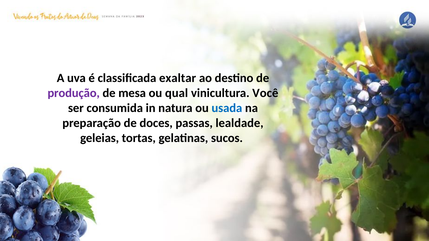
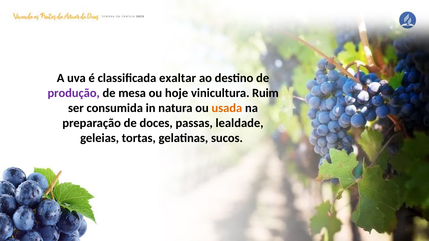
qual: qual -> hoje (177, 93)
Você: Você -> Ruim (265, 93)
usada colour: blue -> orange (227, 108)
